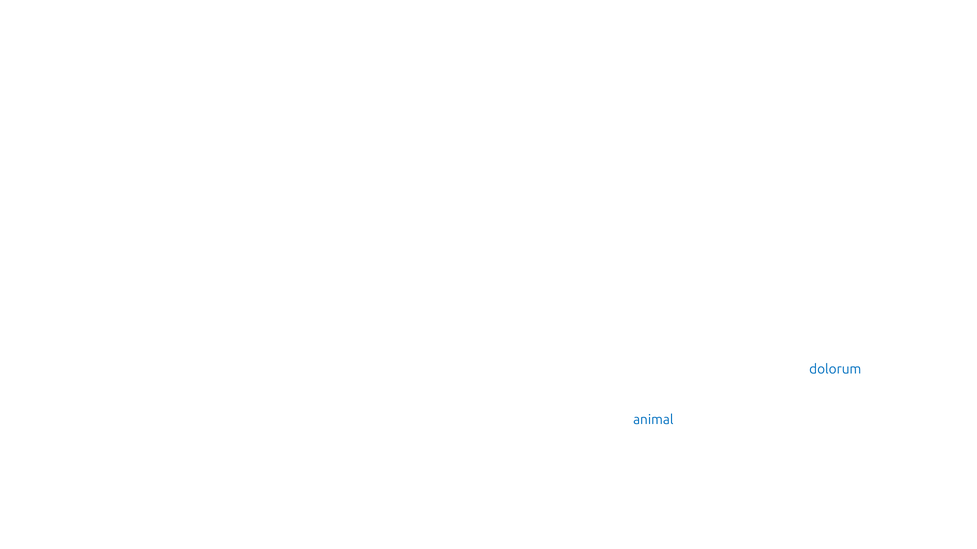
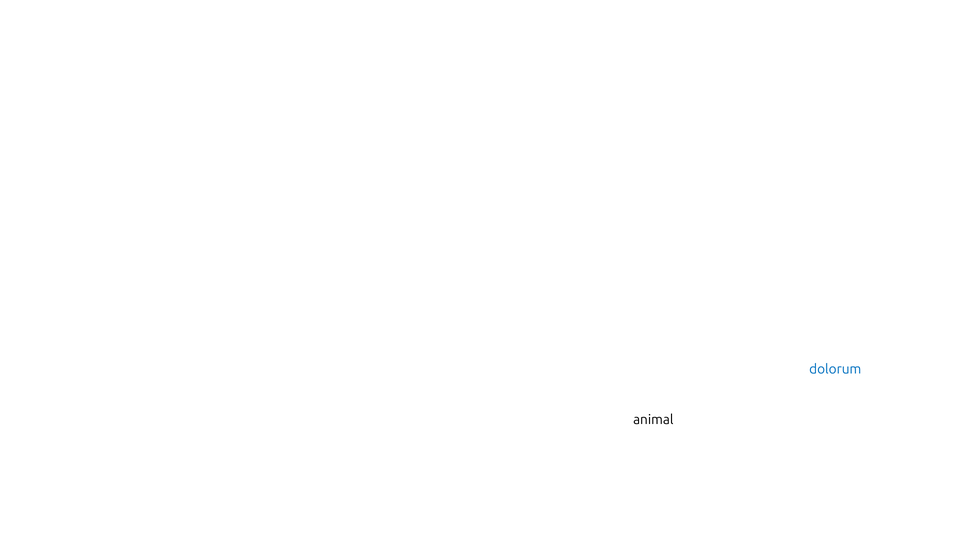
animal colour: blue -> black (653, 420)
